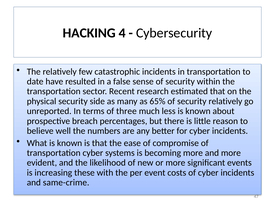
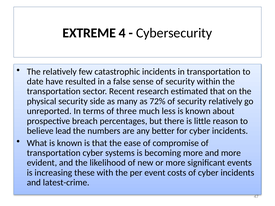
HACKING: HACKING -> EXTREME (89, 33)
65%: 65% -> 72% (157, 101)
well: well -> lead (63, 131)
same-crime: same-crime -> latest-crime (66, 183)
